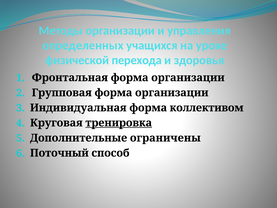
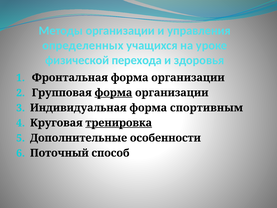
форма underline: none -> present (113, 93)
коллективом: коллективом -> спортивным (206, 108)
ограничены: ограничены -> особенности (165, 138)
